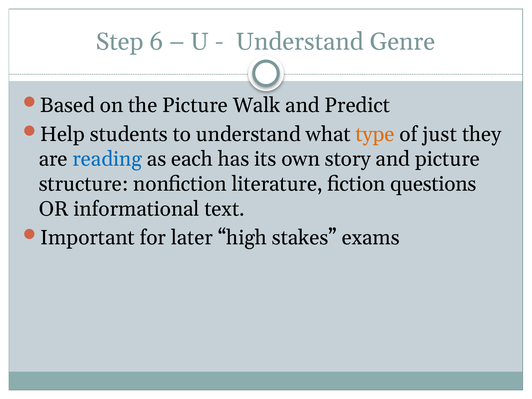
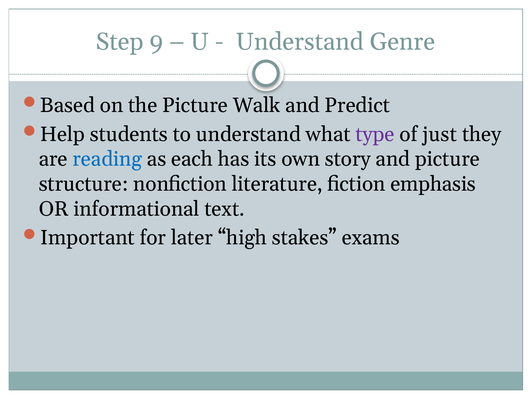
6: 6 -> 9 (156, 42)
type colour: orange -> purple (375, 134)
questions: questions -> emphasis (433, 184)
